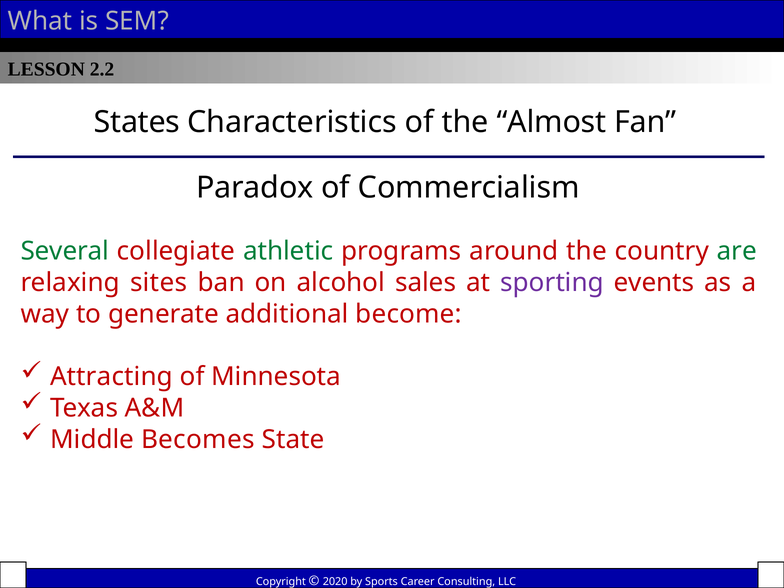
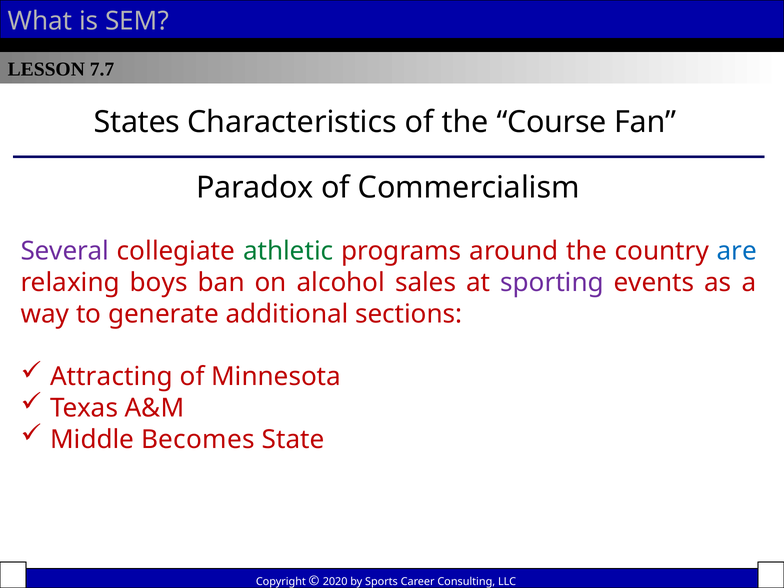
2.2: 2.2 -> 7.7 (102, 69)
Almost: Almost -> Course (552, 122)
Several colour: green -> purple (65, 251)
are colour: green -> blue (737, 251)
sites: sites -> boys (159, 283)
become: become -> sections (409, 314)
